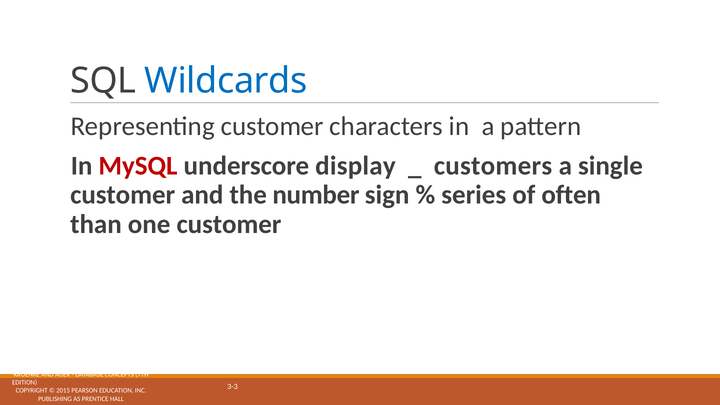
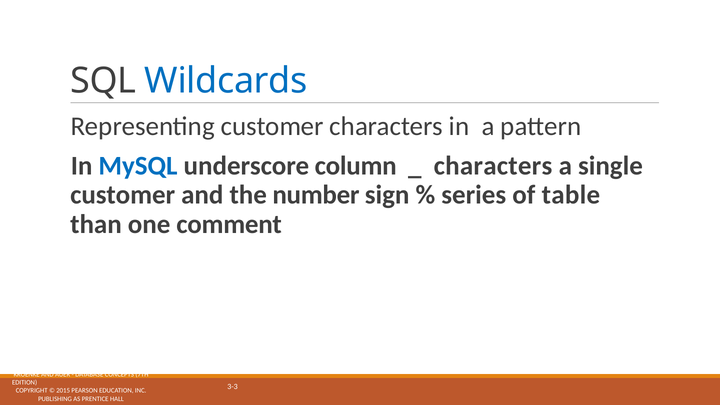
MySQL colour: red -> blue (138, 166)
display: display -> column (356, 166)
customers: customers -> characters (493, 166)
often: often -> table (571, 195)
one customer: customer -> comment (229, 224)
